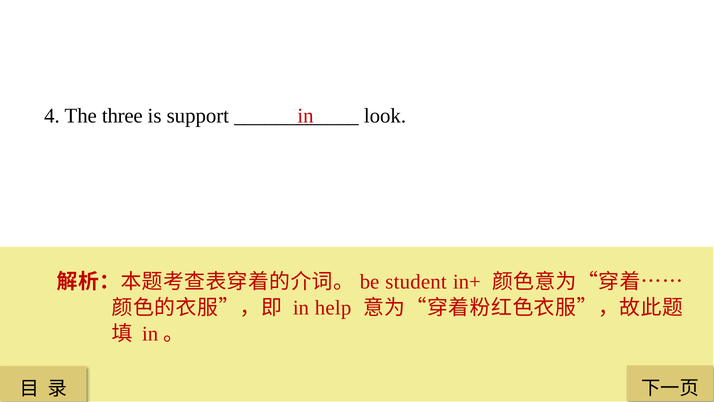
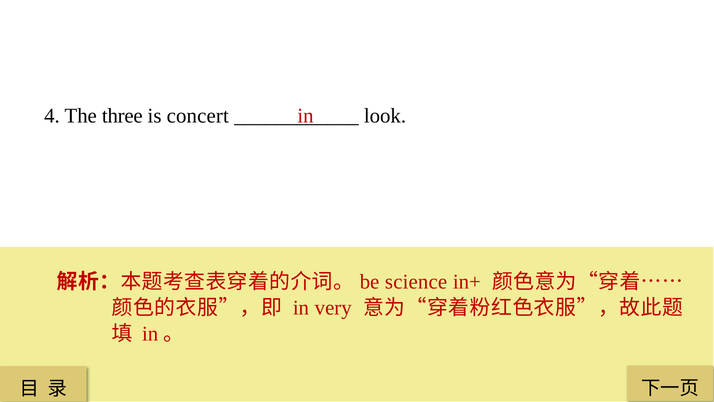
support: support -> concert (198, 116)
student: student -> science (416, 281)
help: help -> very (333, 308)
